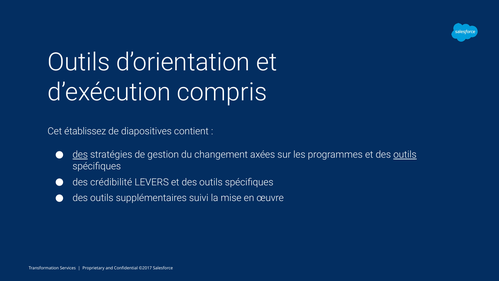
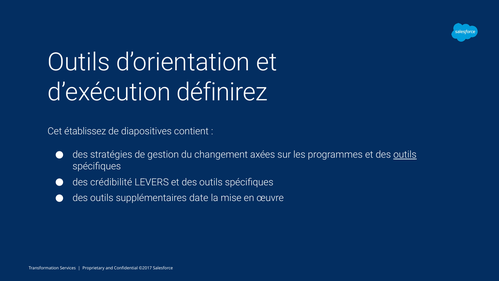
compris: compris -> définirez (222, 92)
des underline: present -> none (80, 155)
suivi: suivi -> date (199, 198)
